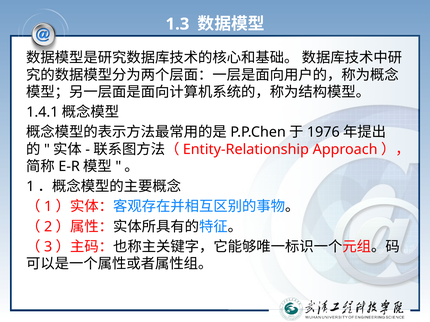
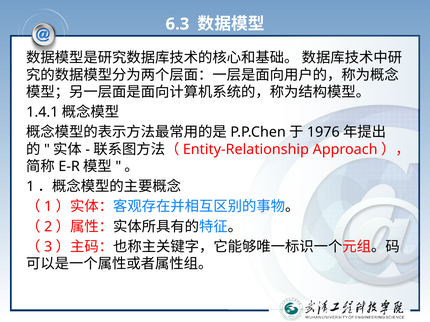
1.3: 1.3 -> 6.3 (177, 24)
